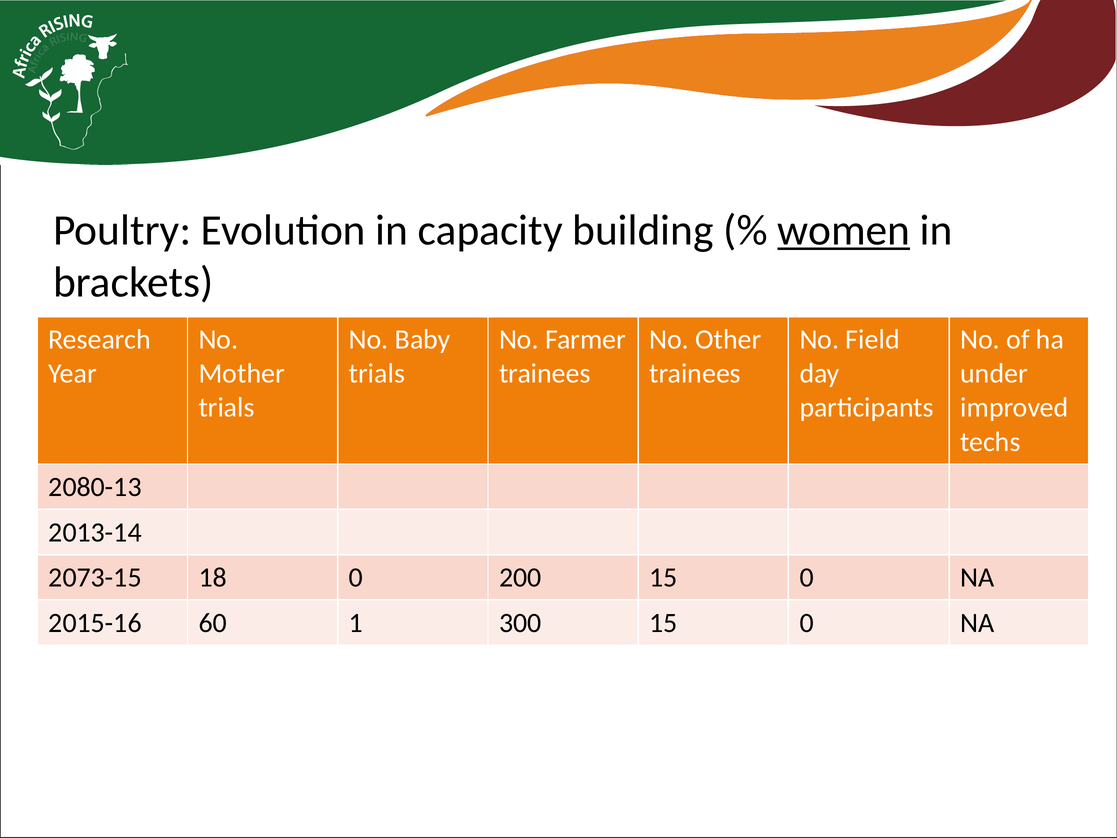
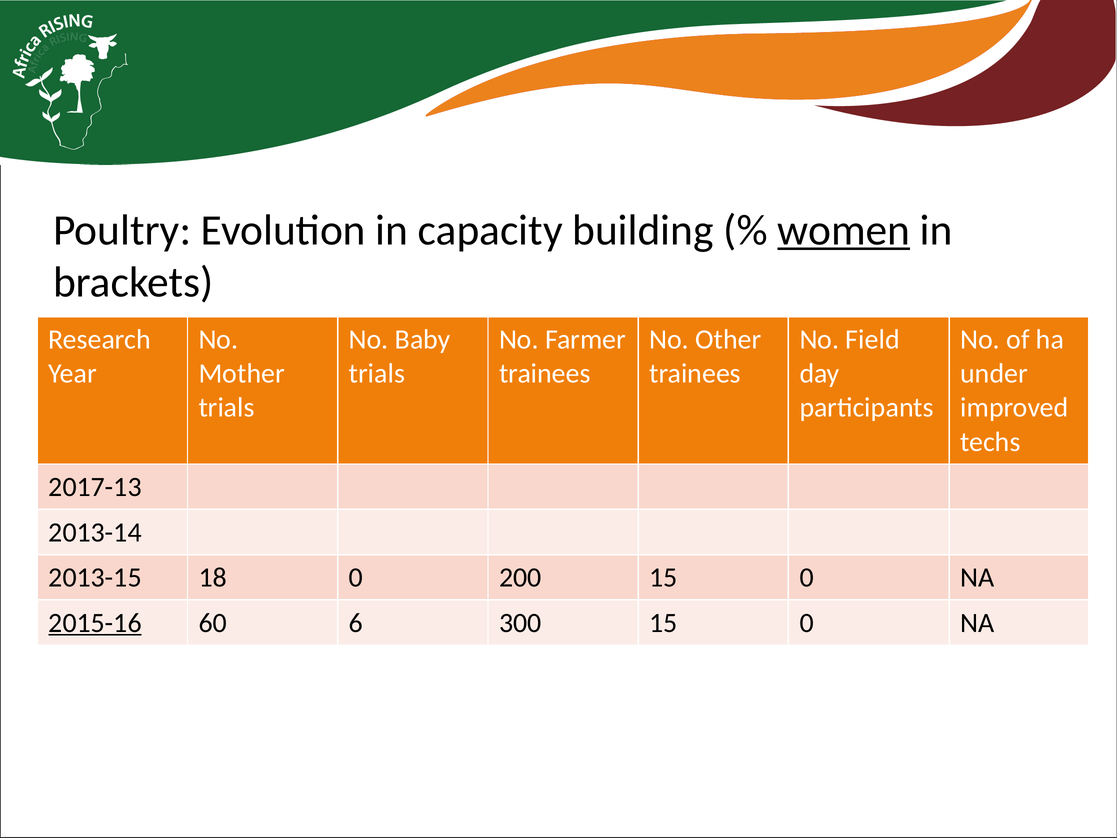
2080-13: 2080-13 -> 2017-13 (95, 487)
2073-15: 2073-15 -> 2013-15 (95, 577)
2015-16 underline: none -> present (95, 623)
1: 1 -> 6 (356, 623)
